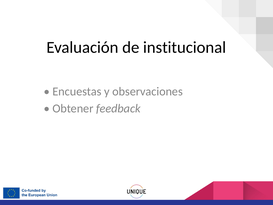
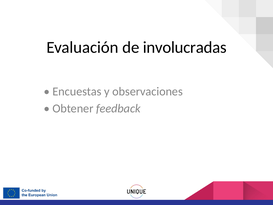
institucional: institucional -> involucradas (185, 47)
